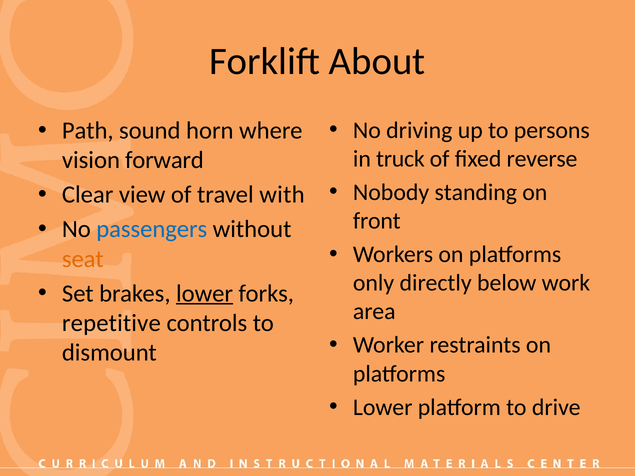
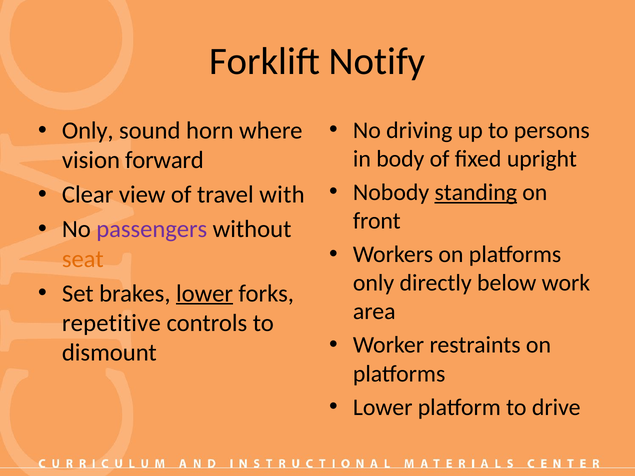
About: About -> Notify (377, 61)
Path: Path -> Only (88, 131)
truck: truck -> body (400, 159)
reverse: reverse -> upright (542, 159)
standing underline: none -> present (476, 192)
passengers colour: blue -> purple (152, 229)
